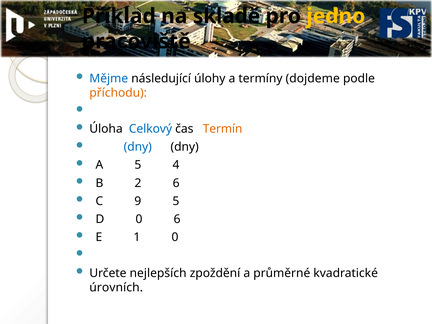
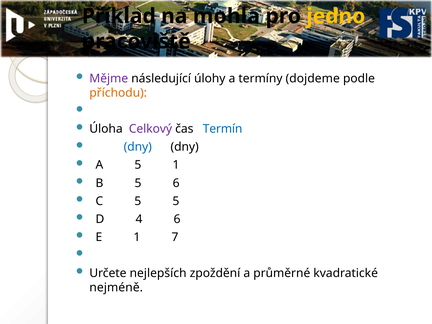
skladě: skladě -> mohla (226, 16)
Mějme colour: blue -> purple (109, 79)
Celkový colour: blue -> purple (150, 129)
Termín colour: orange -> blue (223, 129)
5 4: 4 -> 1 (176, 165)
B 2: 2 -> 5 (138, 183)
C 9: 9 -> 5 (138, 201)
D 0: 0 -> 4 (139, 219)
1 0: 0 -> 7 (175, 237)
úrovních: úrovních -> nejméně (116, 288)
